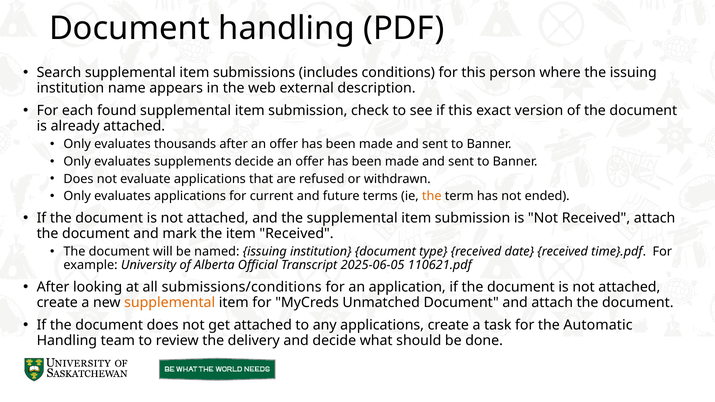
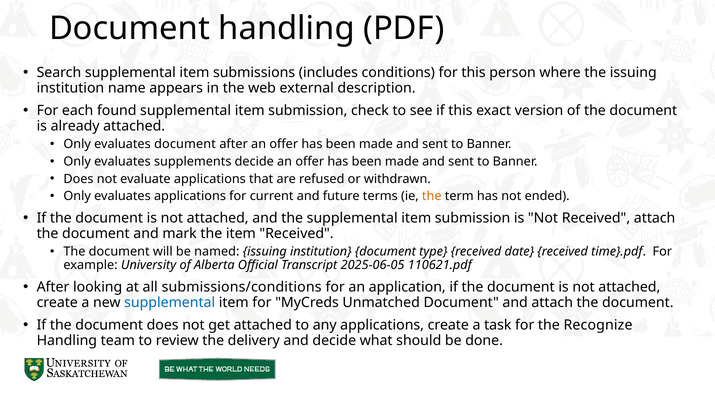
evaluates thousands: thousands -> document (185, 144)
supplemental colour: orange -> blue (170, 303)
Automatic: Automatic -> Recognize (598, 325)
